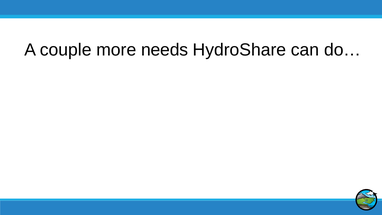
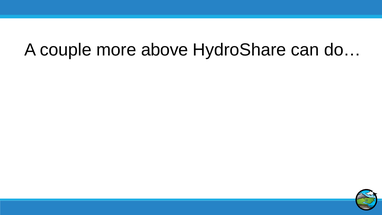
needs: needs -> above (165, 50)
